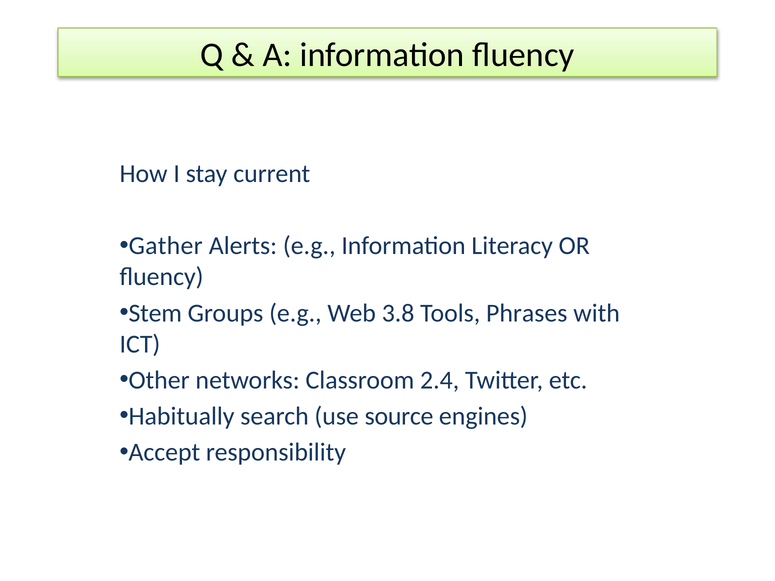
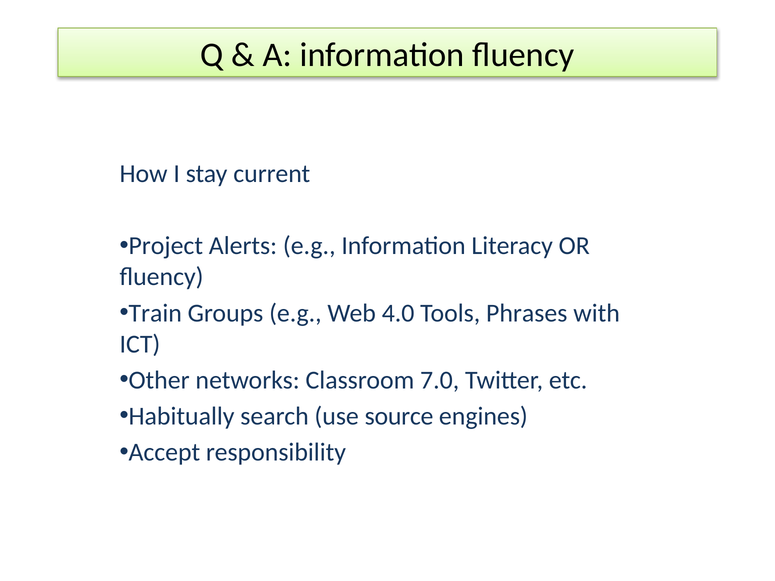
Gather: Gather -> Project (166, 246)
Stem: Stem -> Train (155, 313)
3.8: 3.8 -> 4.0 (398, 313)
2.4: 2.4 -> 7.0 (440, 380)
